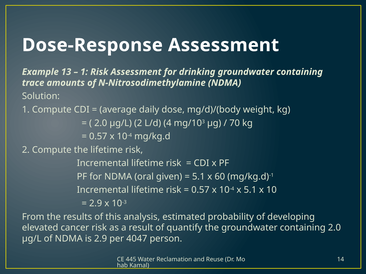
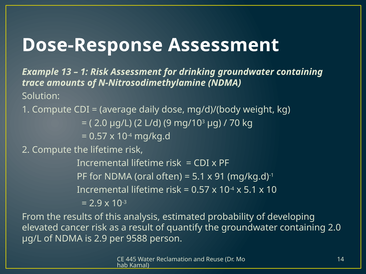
4: 4 -> 9 (167, 123)
given: given -> often (169, 177)
60: 60 -> 91 (220, 177)
4047: 4047 -> 9588 (137, 239)
